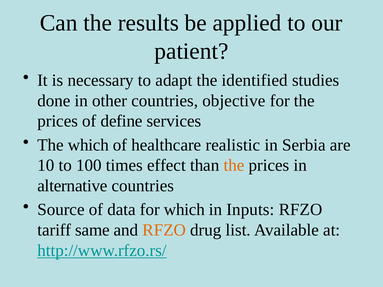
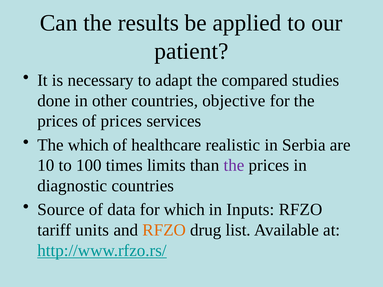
identified: identified -> compared (255, 80)
of define: define -> prices (121, 121)
effect: effect -> limits (166, 165)
the colour: orange -> purple (234, 165)
alternative: alternative -> diagnostic (72, 186)
same: same -> units (92, 230)
